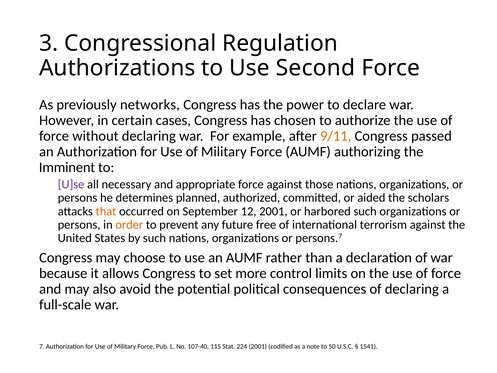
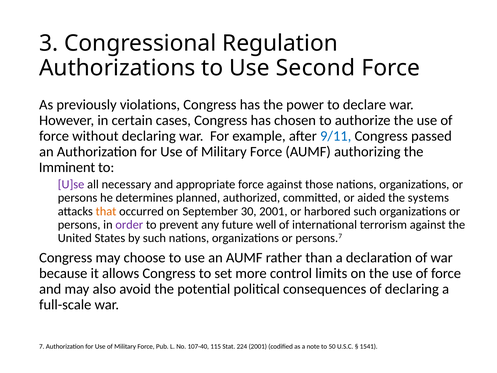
networks: networks -> violations (150, 105)
9/11 colour: orange -> blue (336, 136)
scholars: scholars -> systems (428, 198)
12: 12 -> 30 (249, 211)
order colour: orange -> purple (129, 225)
free: free -> well (266, 225)
